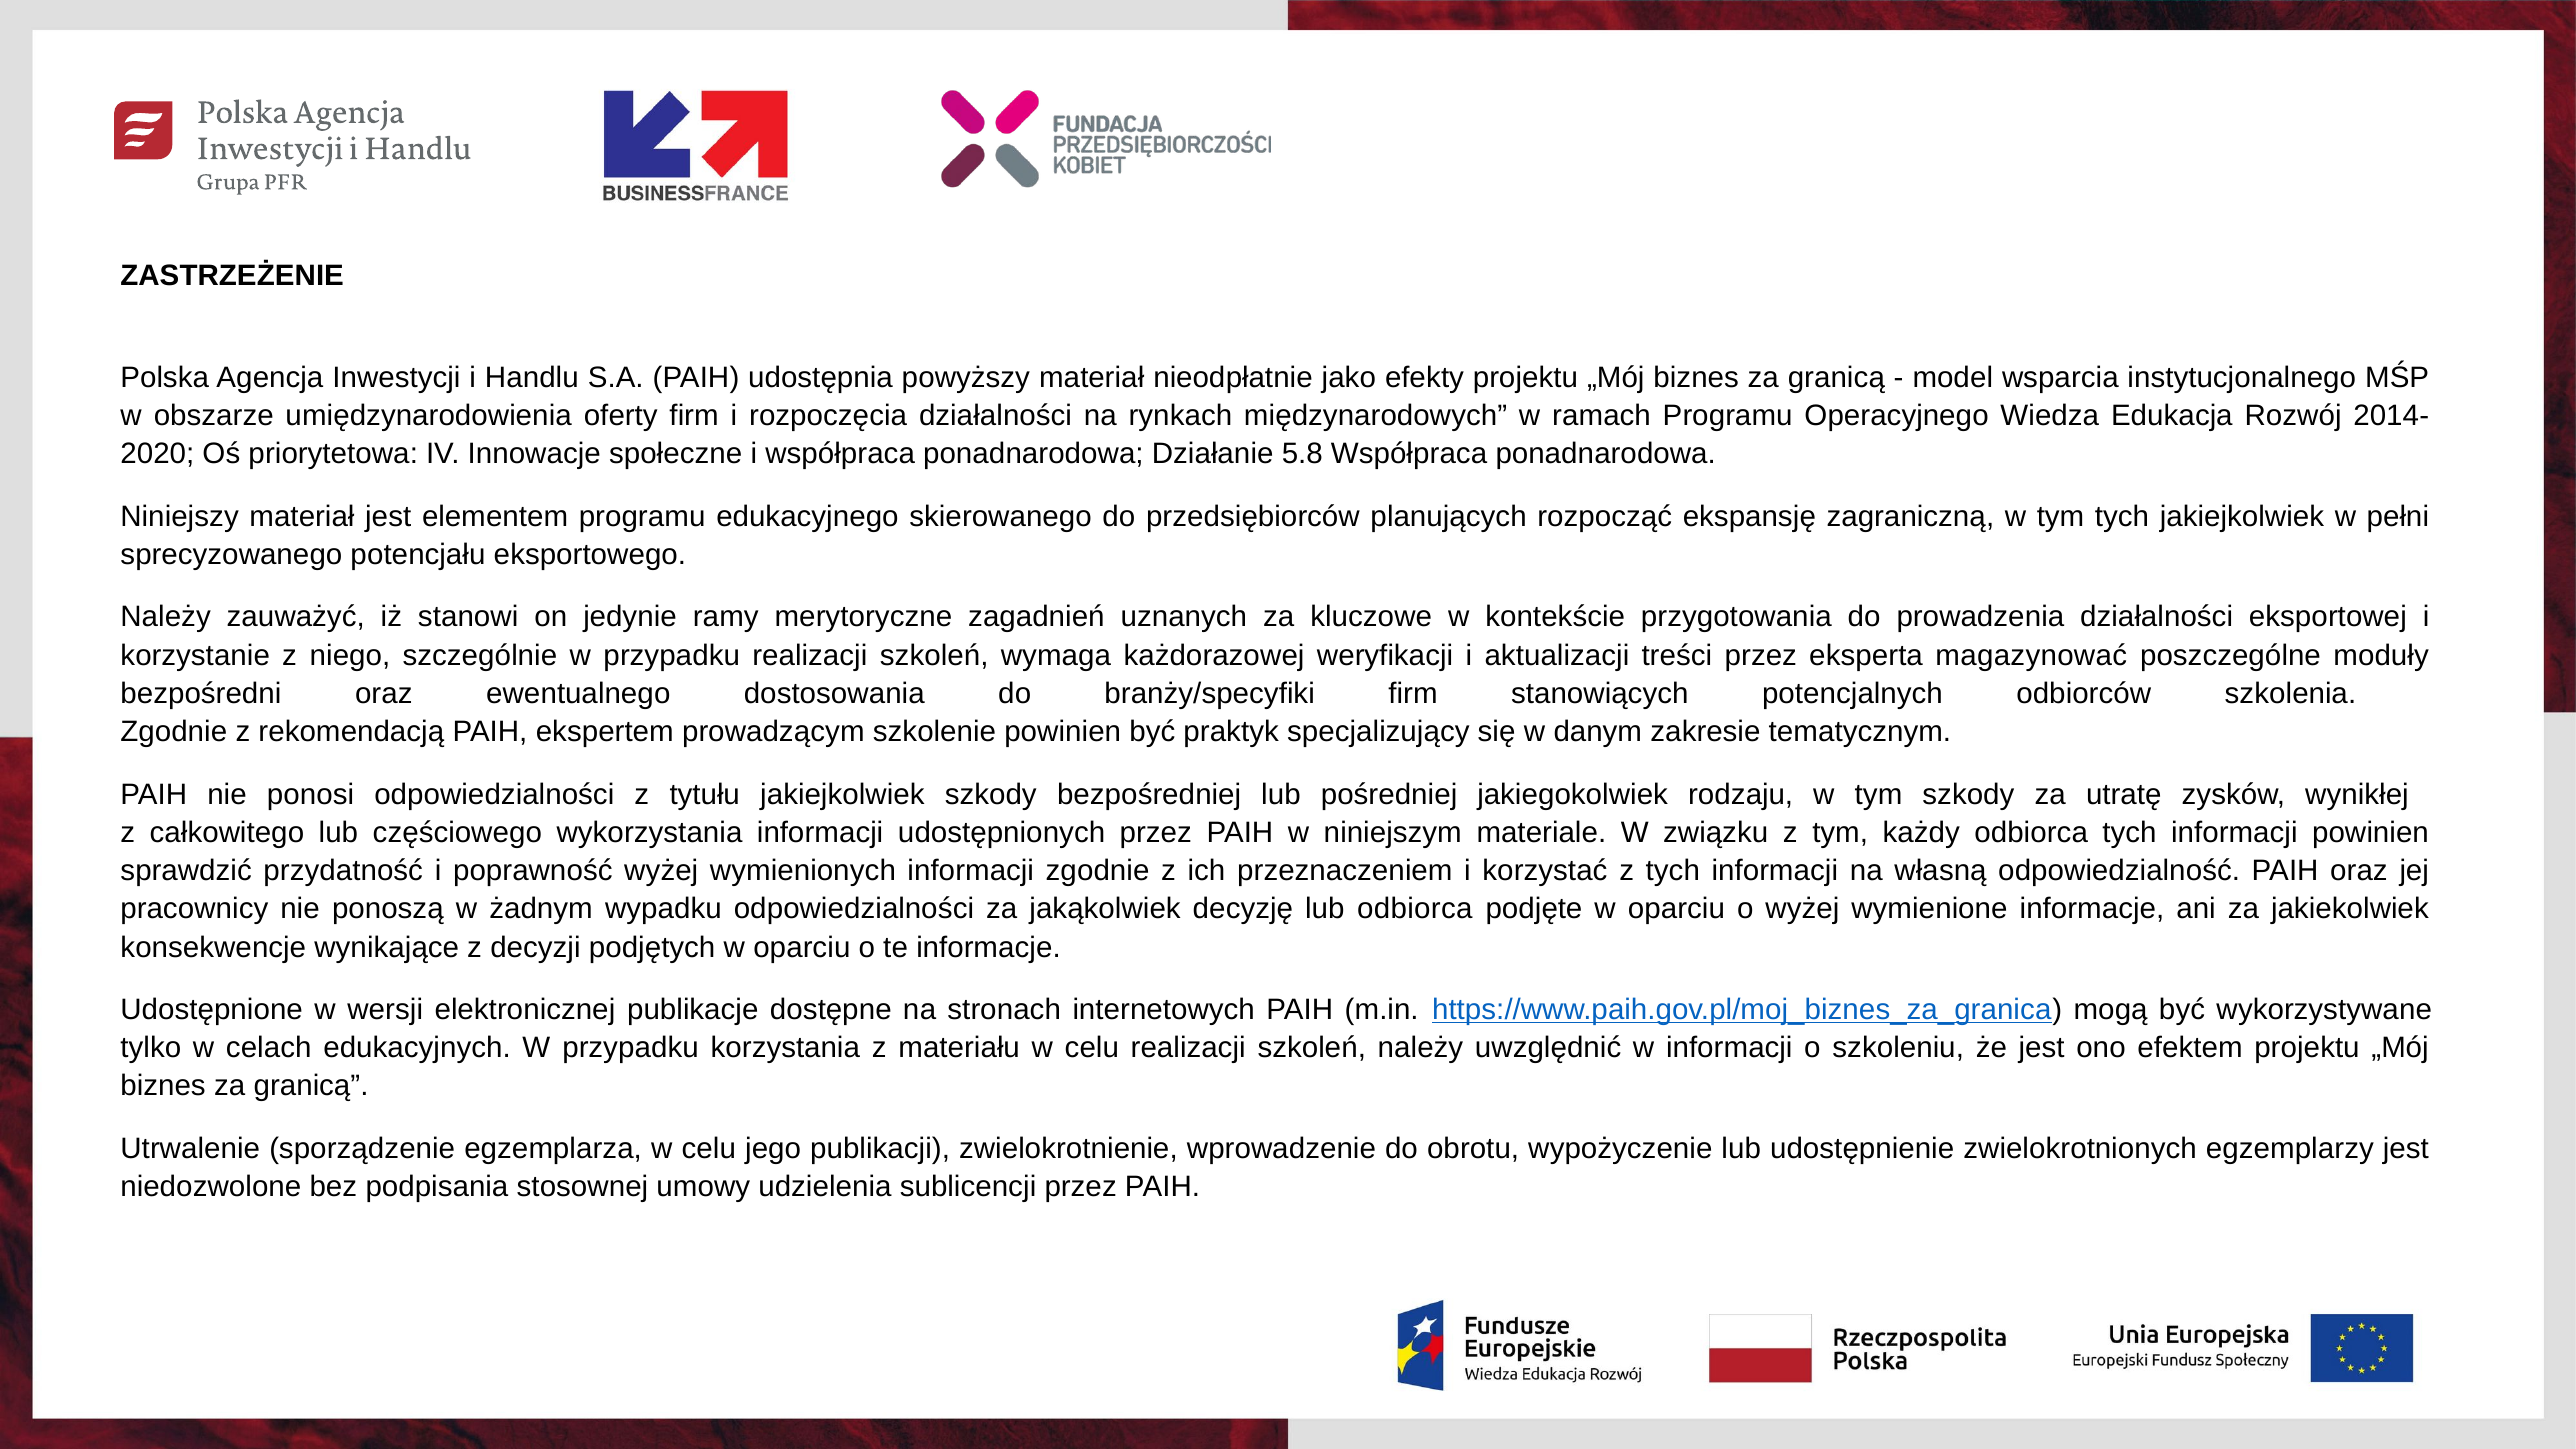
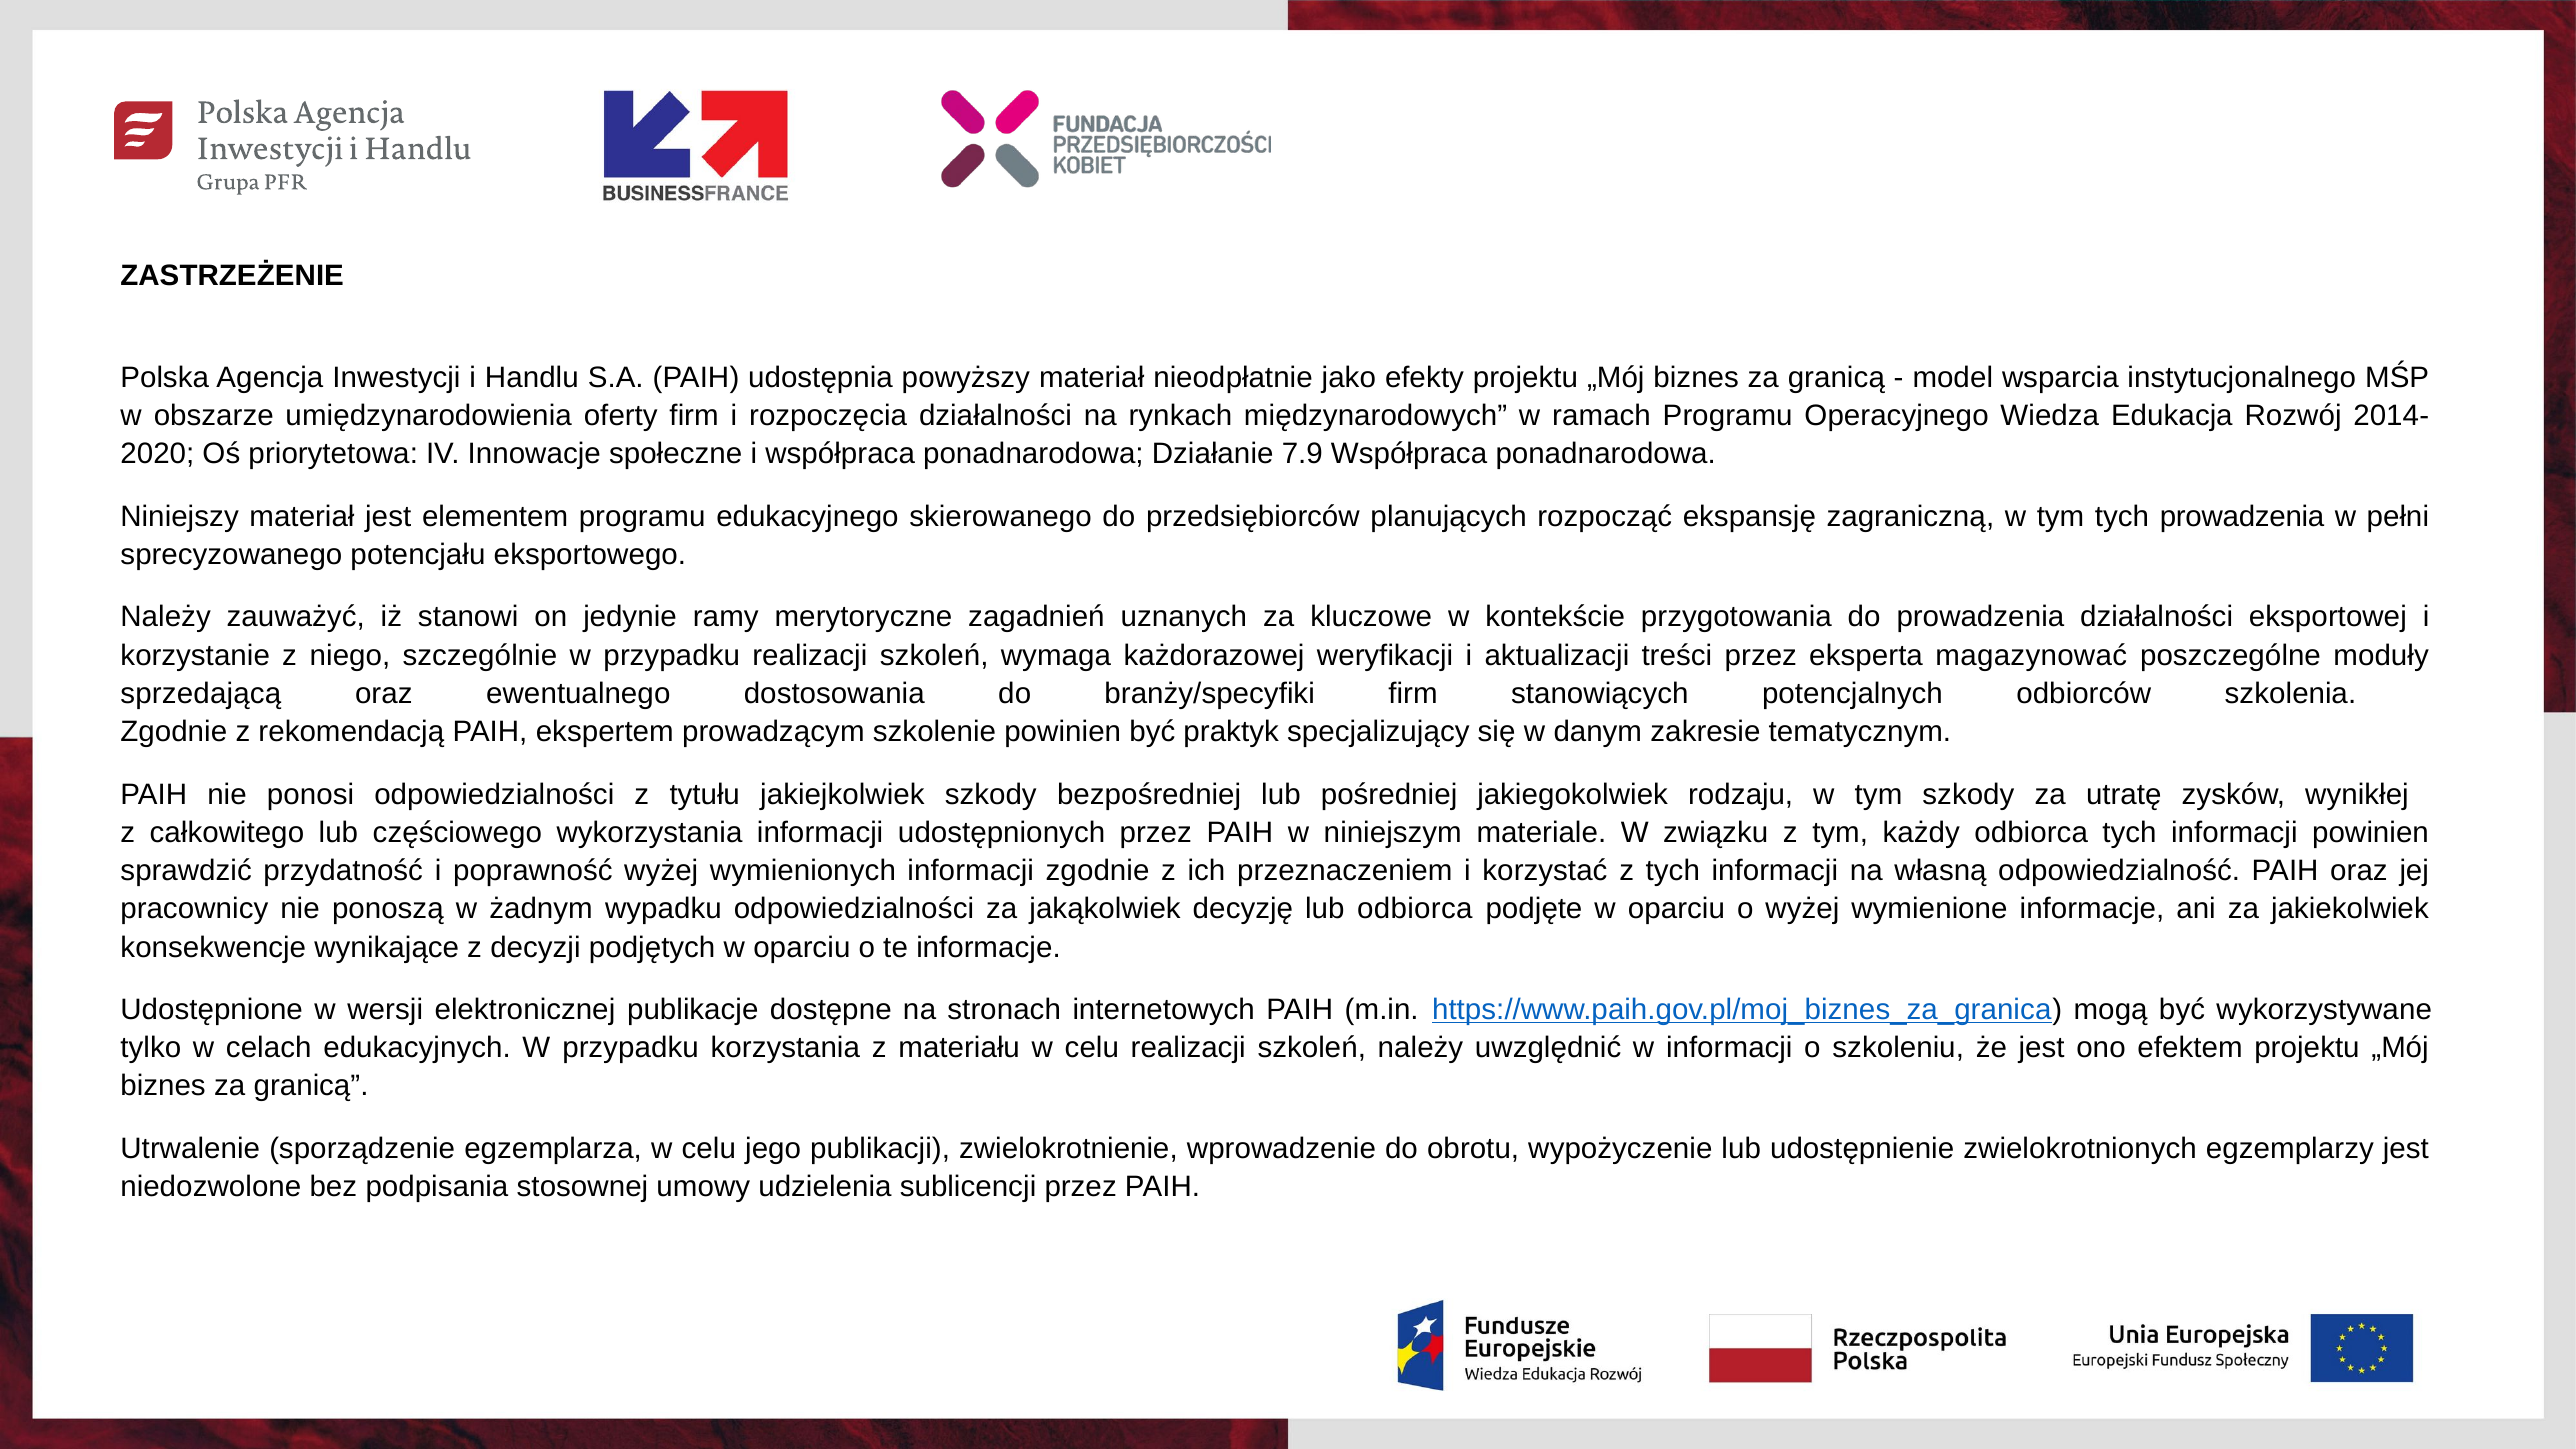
5.8: 5.8 -> 7.9 (1302, 454)
tych jakiejkolwiek: jakiejkolwiek -> prowadzenia (2242, 517)
bezpośredni: bezpośredni -> sprzedającą (201, 694)
